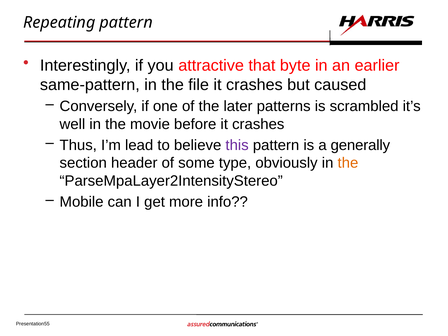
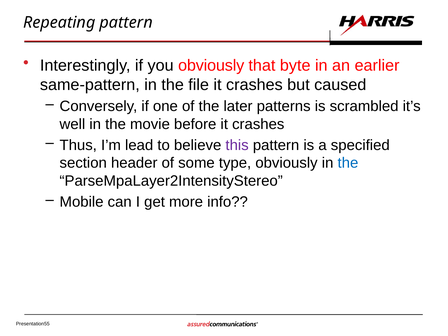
you attractive: attractive -> obviously (211, 65)
generally: generally -> specified (360, 145)
the colour: orange -> blue (348, 163)
